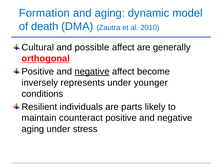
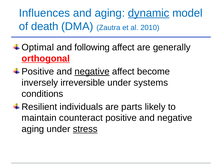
Formation: Formation -> Influences (44, 13)
dynamic underline: none -> present (149, 13)
Cultural: Cultural -> Optimal (38, 47)
possible: possible -> following (92, 47)
represents: represents -> irreversible (83, 82)
younger: younger -> systems (151, 82)
stress underline: none -> present (85, 129)
